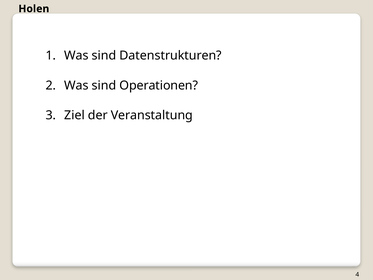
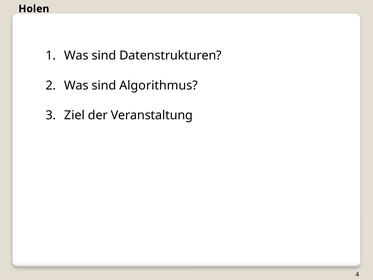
Operationen: Operationen -> Algorithmus (159, 85)
